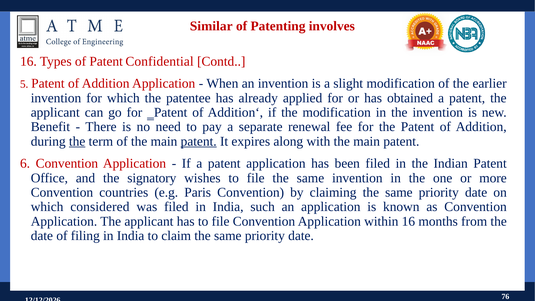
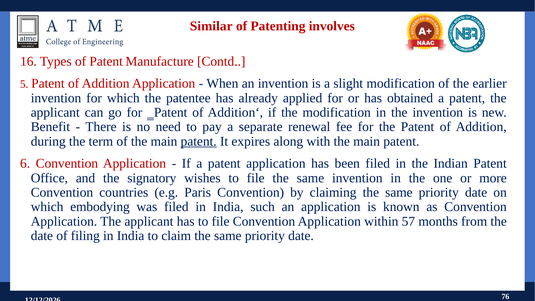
Confidential: Confidential -> Manufacture (160, 61)
the underline: present -> none (77, 141)
considered: considered -> embodying (100, 207)
within 16: 16 -> 57 (408, 221)
